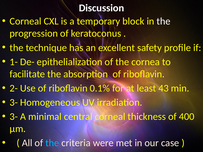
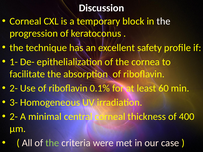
43: 43 -> 60 (164, 88)
3-: 3- -> 2- (14, 117)
the colour: light blue -> light green (52, 143)
